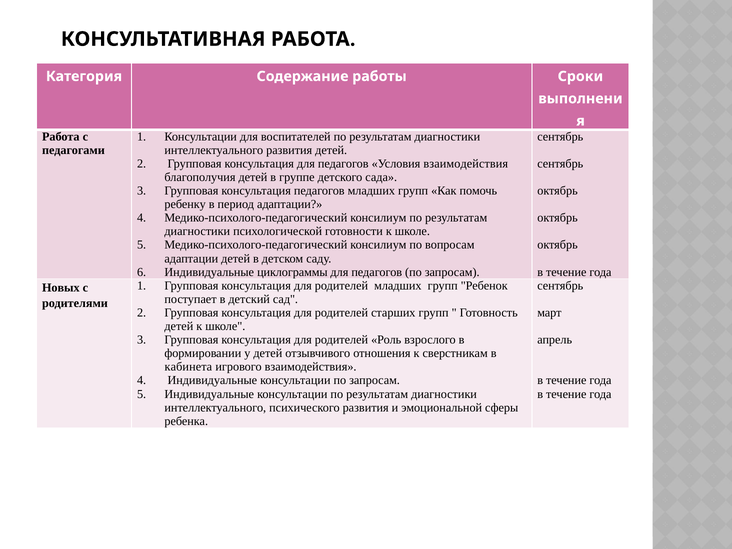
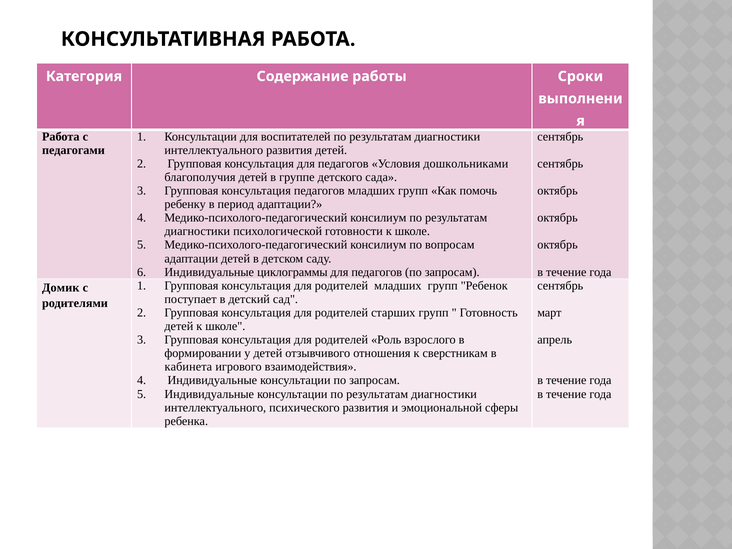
Условия взаимодействия: взаимодействия -> дошкольниками (466, 164)
Новых: Новых -> Домик (61, 288)
